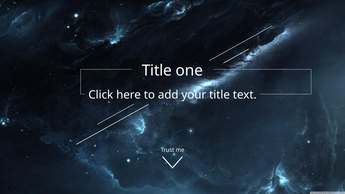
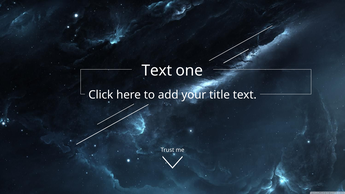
Title: Title -> Text (157, 71)
